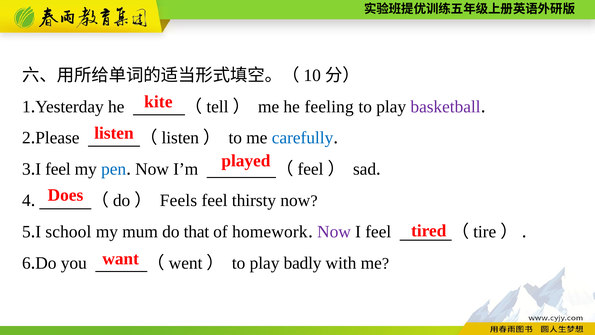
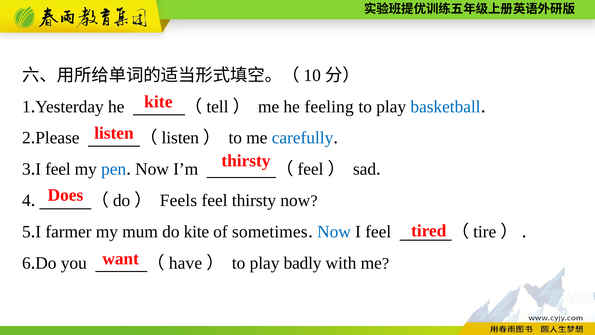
basketball colour: purple -> blue (445, 107)
played: played -> thirsty (246, 161)
school: school -> farmer (68, 232)
do that: that -> kite (196, 232)
homework: homework -> sometimes (270, 232)
Now colour: purple -> blue (334, 232)
went: went -> have (185, 263)
